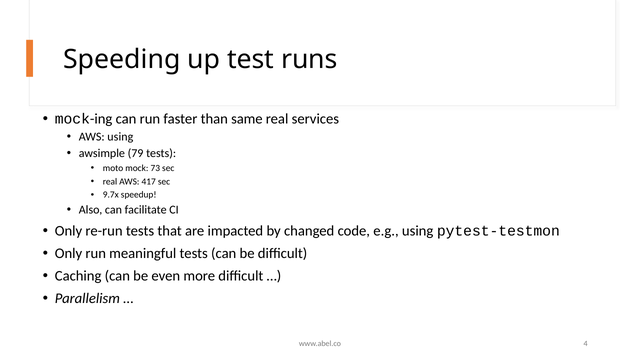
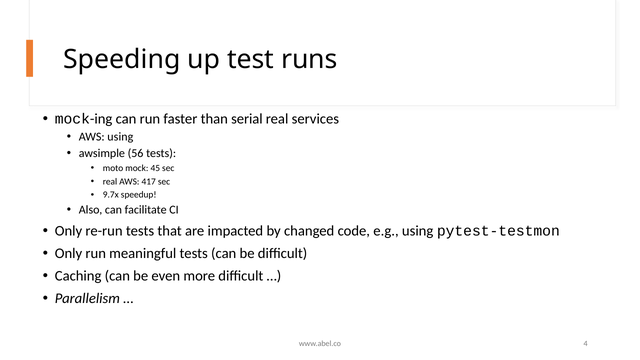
same: same -> serial (247, 119)
79: 79 -> 56 (136, 153)
73: 73 -> 45 (155, 168)
